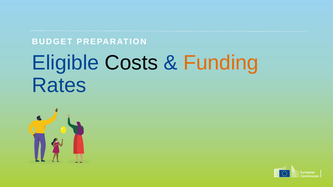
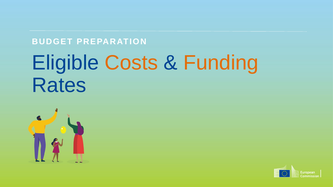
Costs colour: black -> orange (131, 63)
